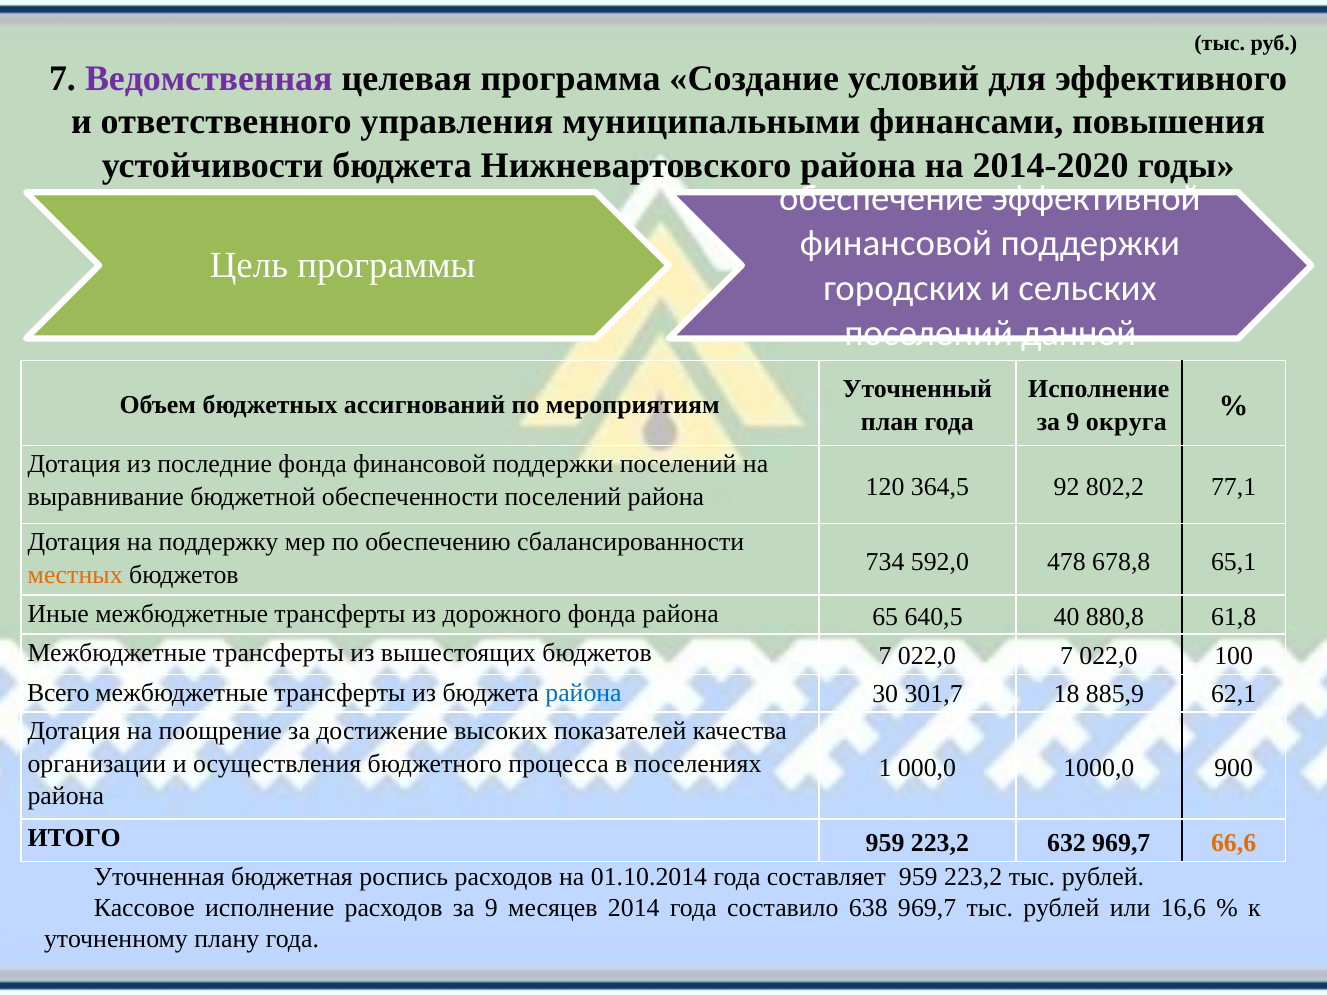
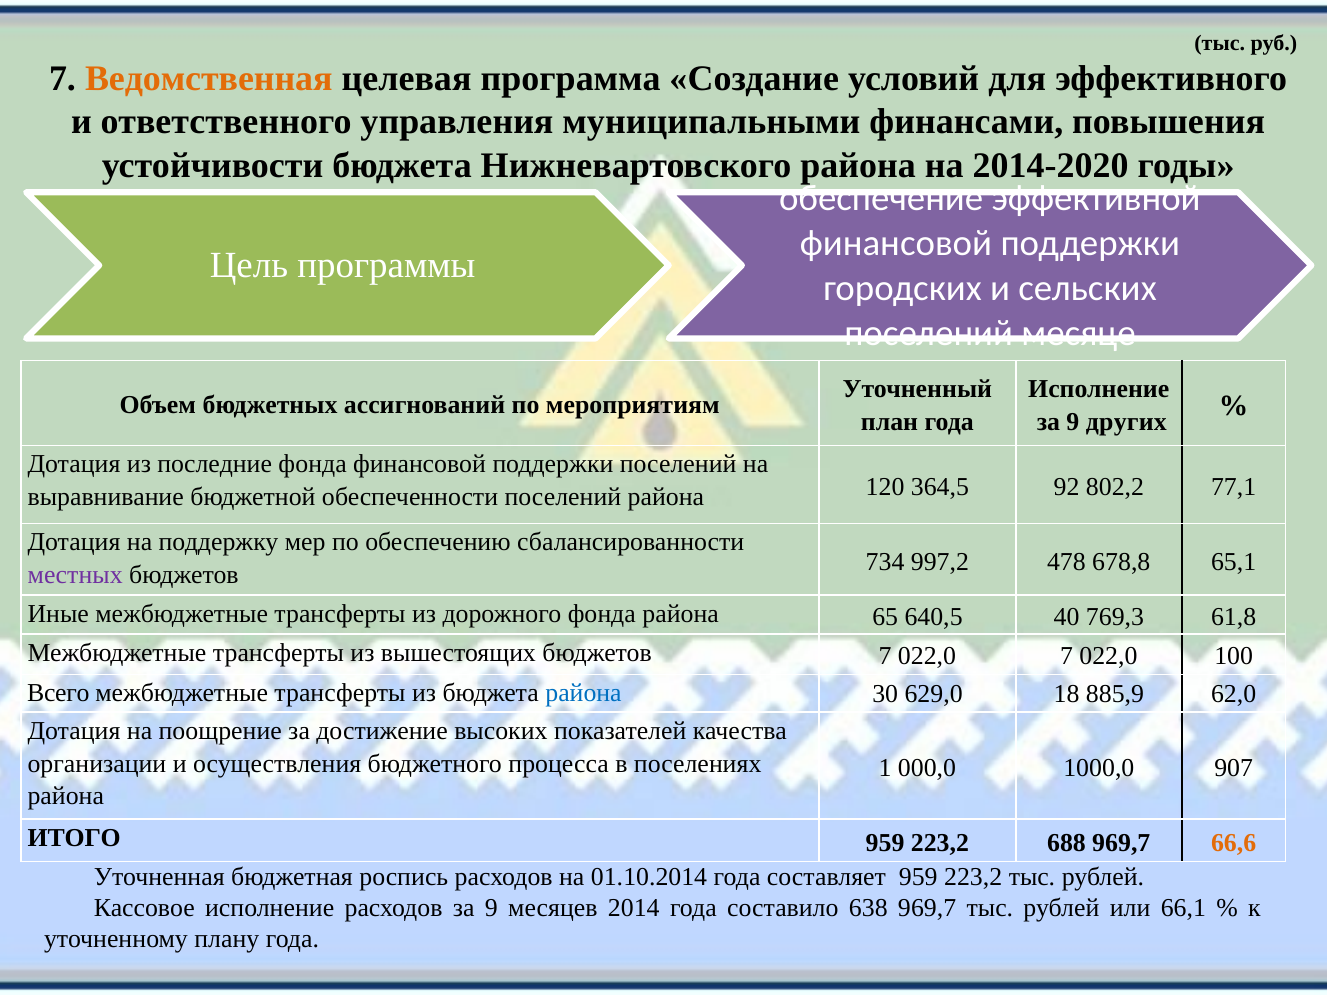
Ведомственная colour: purple -> orange (209, 79)
данной: данной -> месяце (1079, 334)
округа: округа -> других (1126, 422)
592,0: 592,0 -> 997,2 (940, 562)
местных colour: orange -> purple (75, 575)
880,8: 880,8 -> 769,3 (1115, 617)
301,7: 301,7 -> 629,0 (934, 694)
62,1: 62,1 -> 62,0 (1234, 694)
900: 900 -> 907 (1234, 768)
632: 632 -> 688 (1066, 843)
16,6: 16,6 -> 66,1 (1183, 908)
